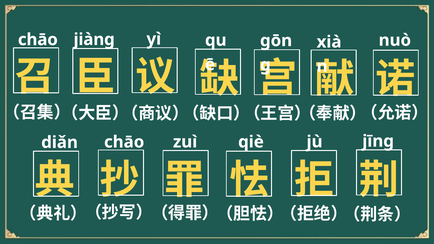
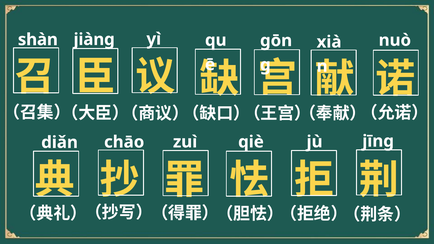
chāo: chāo -> shàn (38, 40)
